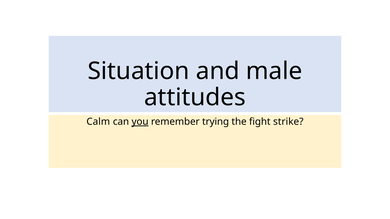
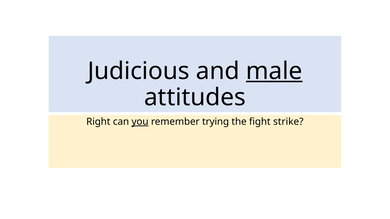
Situation: Situation -> Judicious (139, 71)
male underline: none -> present (274, 71)
Calm: Calm -> Right (98, 122)
